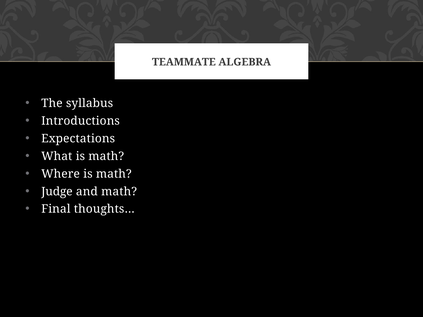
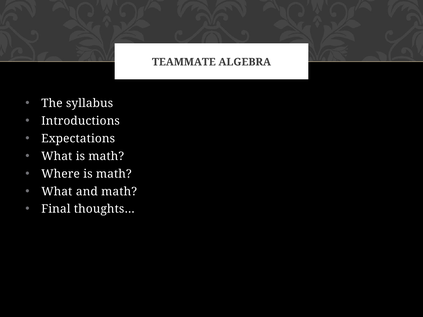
Judge: Judge -> What (57, 192)
